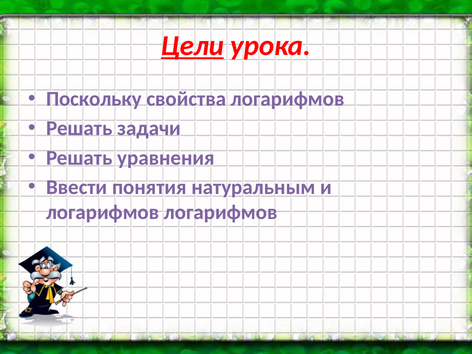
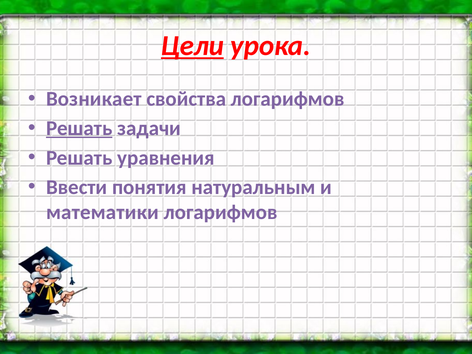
Поскольку: Поскольку -> Возникает (94, 99)
Решать underline: none -> present (79, 128)
логарифмов: логарифмов -> математики (102, 212)
